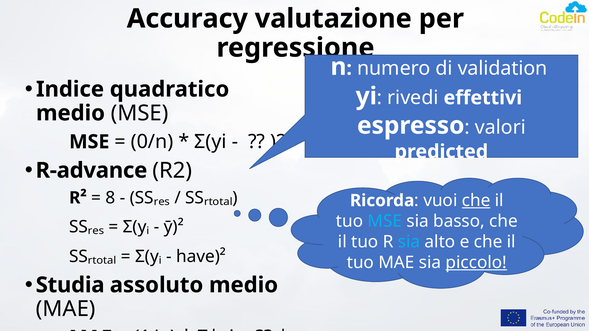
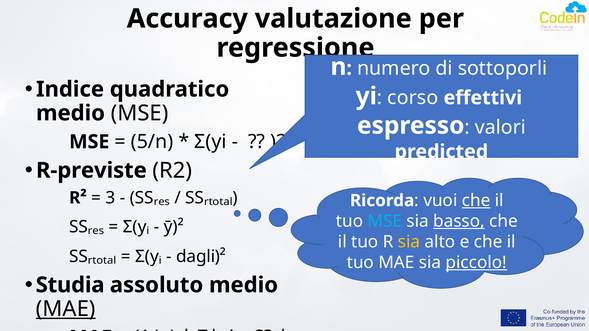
validation: validation -> sottoporli (502, 68)
rivedi: rivedi -> corso (413, 98)
0/n: 0/n -> 5/n (152, 142)
R-advance: R-advance -> R-previste (91, 171)
8: 8 -> 3 (110, 198)
basso underline: none -> present (459, 221)
sia colour: light blue -> yellow (409, 242)
have)²: have)² -> dagli)² (201, 257)
MAE underline: none -> present (66, 309)
